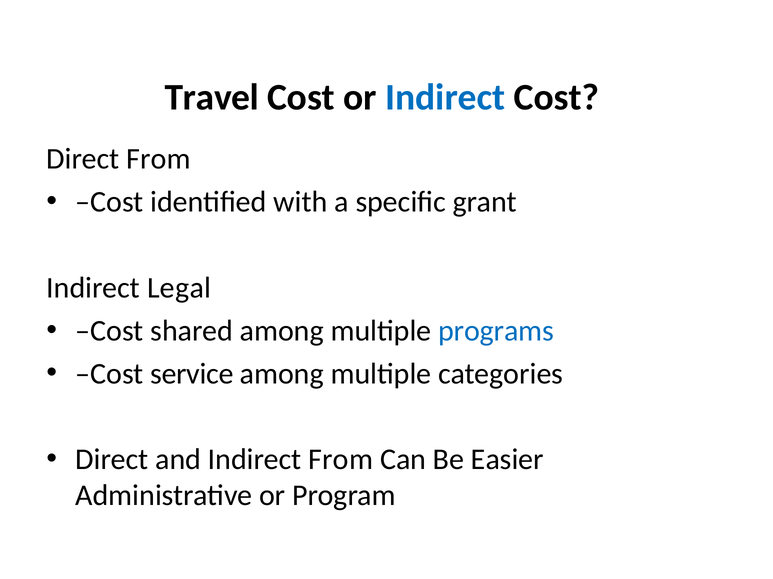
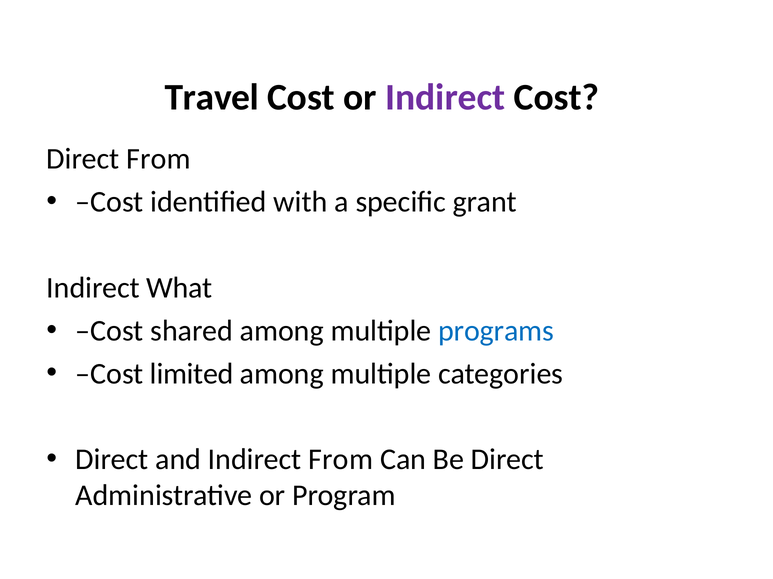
Indirect colour: blue -> purple (445, 97)
Legal: Legal -> What (179, 288)
service: service -> limited (192, 374)
Be Easier: Easier -> Direct (507, 460)
